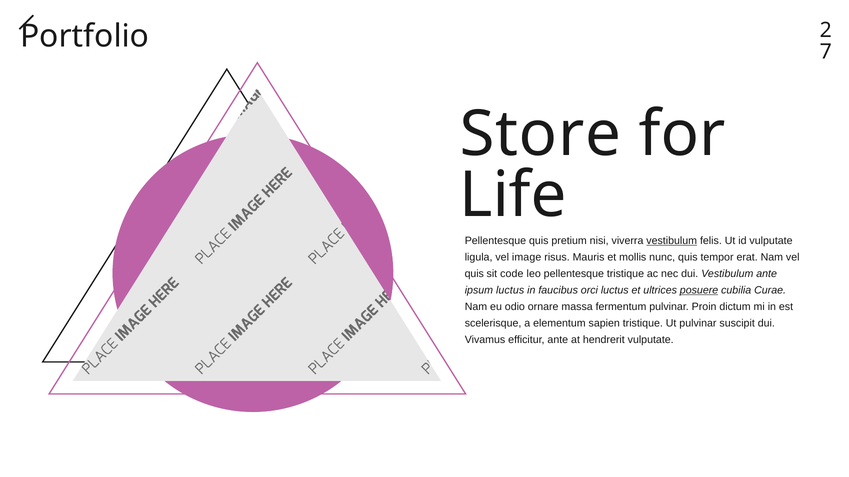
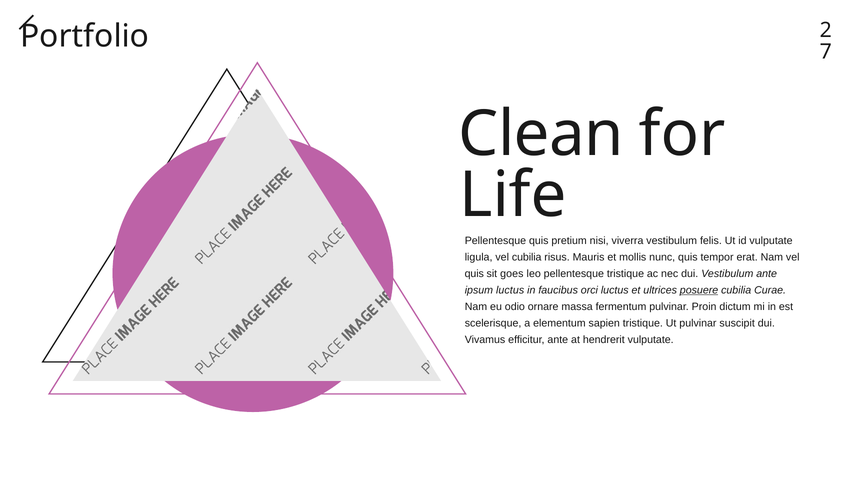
Store: Store -> Clean (541, 135)
vestibulum underline: present -> none (672, 241)
vel image: image -> cubilia (527, 258)
code: code -> goes (512, 274)
